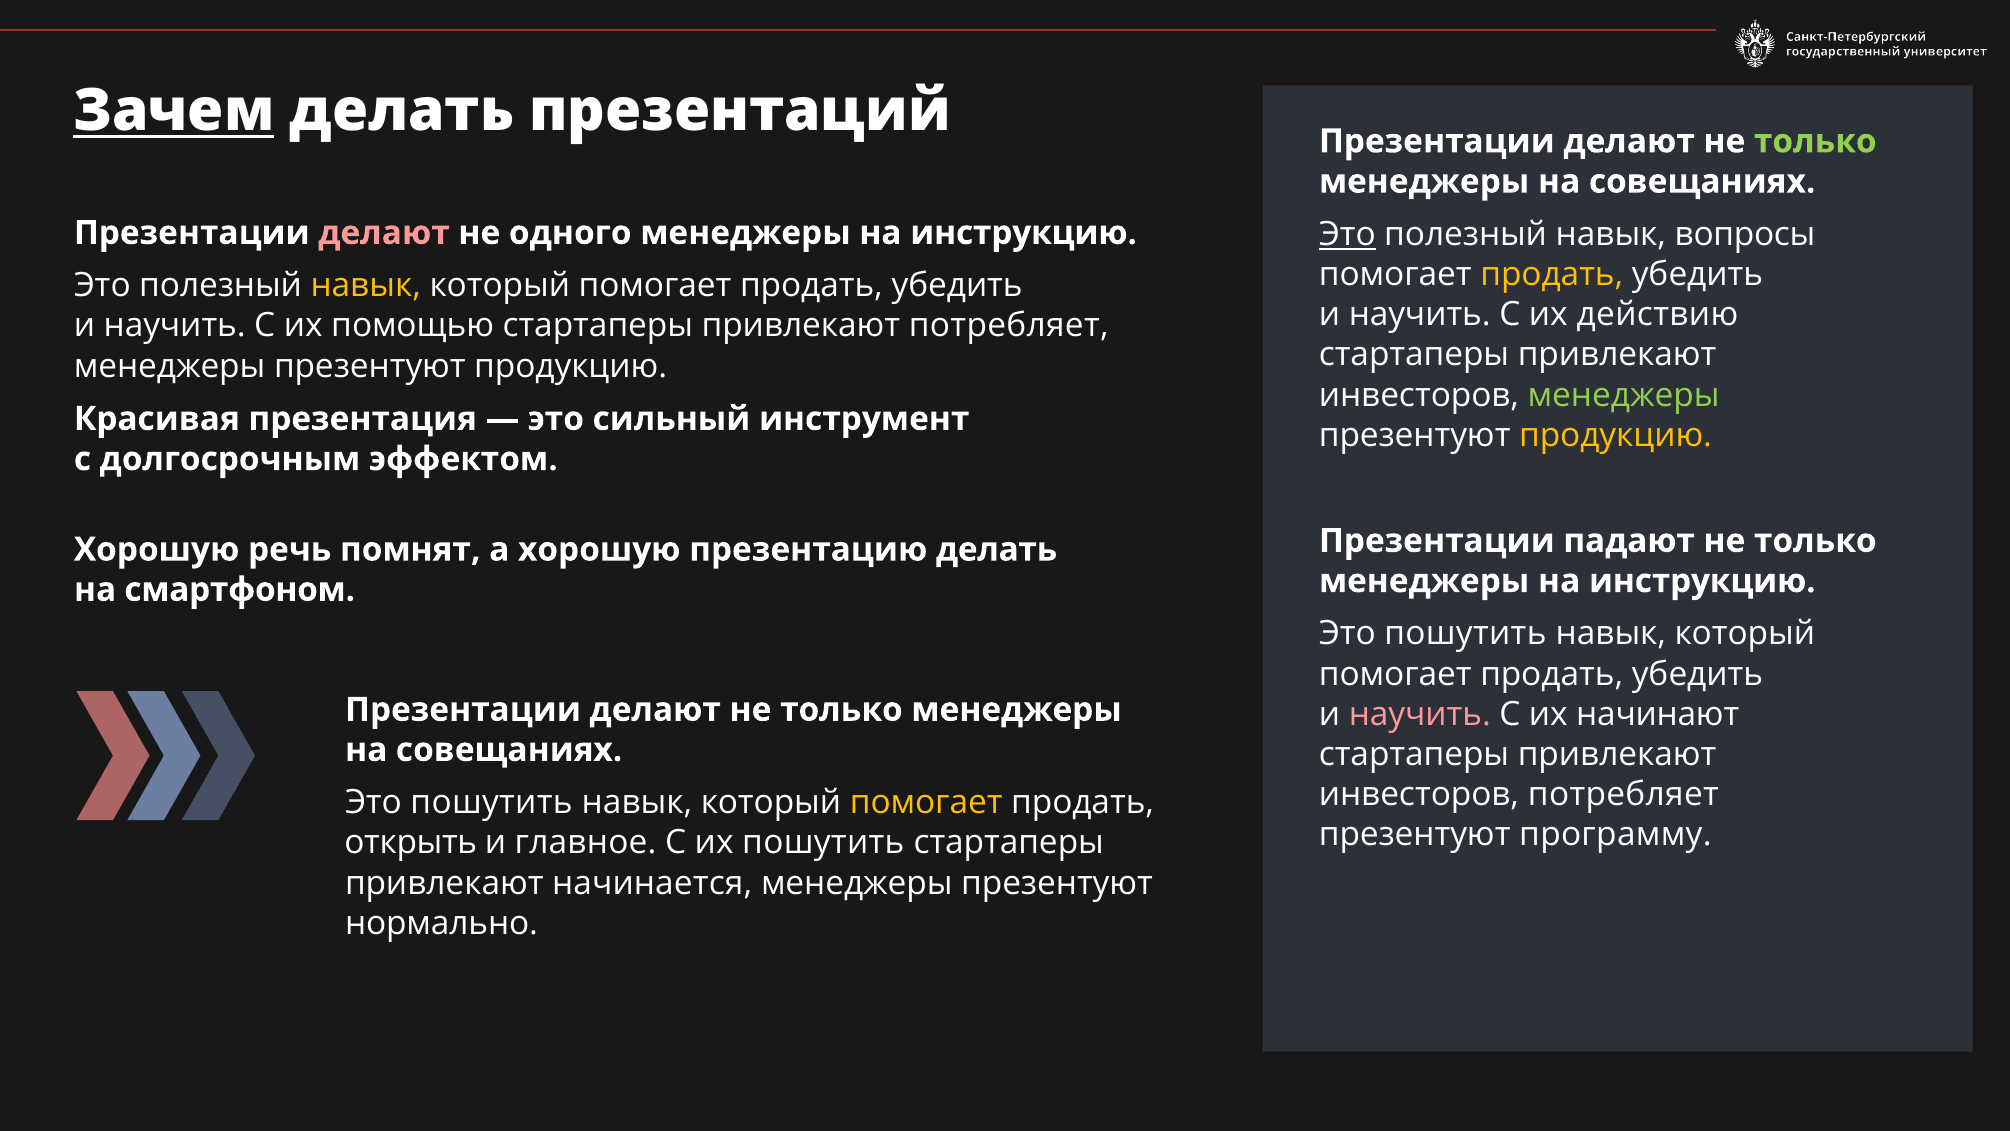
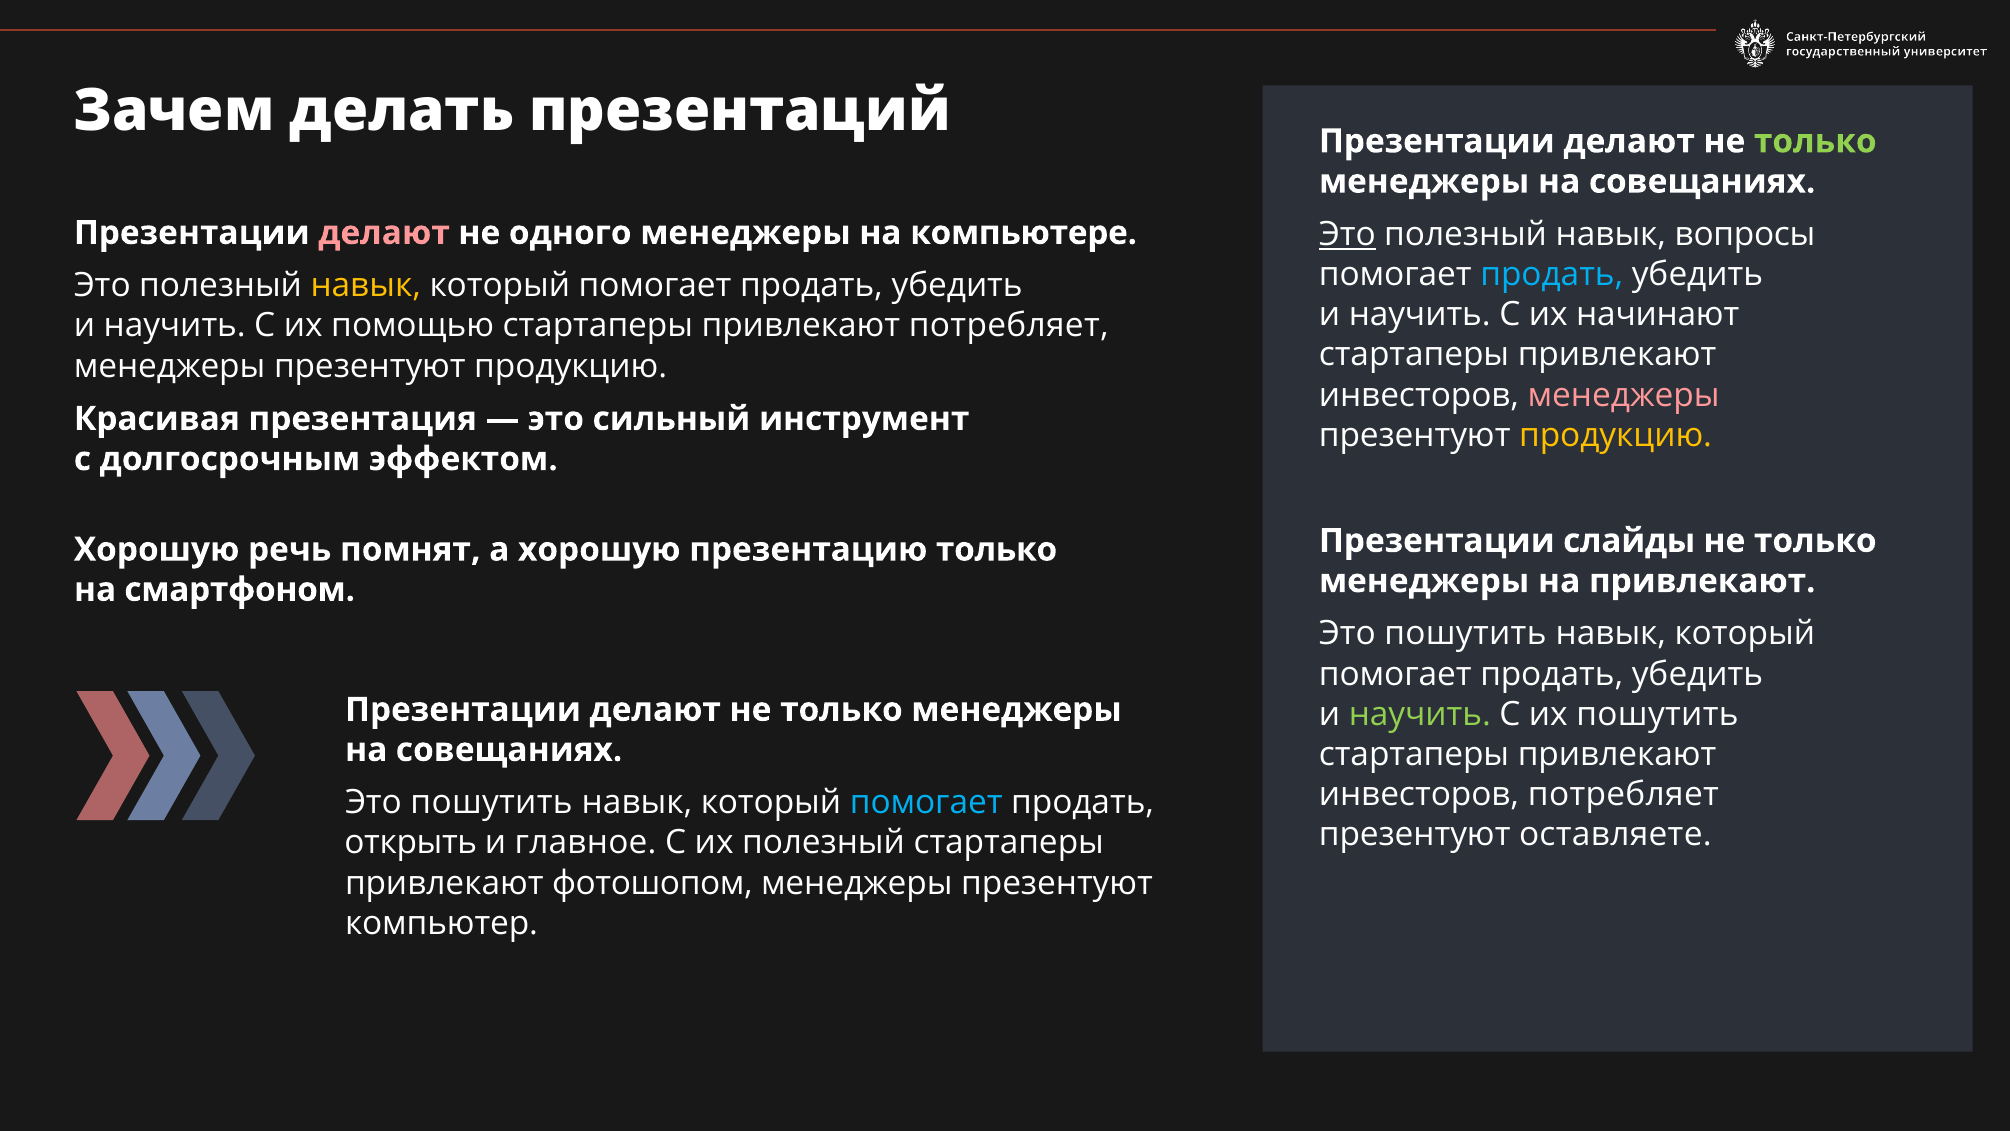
Зачем underline: present -> none (174, 111)
инструкцию: инструкцию -> компьютере (1024, 233)
продать colour: yellow -> light blue (1552, 274)
действию: действию -> начинают (1658, 315)
менеджеры colour: light green -> pink (1624, 395)
падают: падают -> слайды (1629, 541)
презентацию делать: делать -> только (997, 549)
инструкцию: инструкцию -> привлекают (1702, 581)
научить colour: pink -> light green (1420, 714)
их начинают: начинают -> пошутить (1657, 714)
помогает colour: yellow -> light blue (926, 802)
программу: программу -> оставляете (1615, 835)
их пошутить: пошутить -> полезный (823, 843)
начинается: начинается -> фотошопом (652, 883)
нормально: нормально -> компьютер (441, 923)
